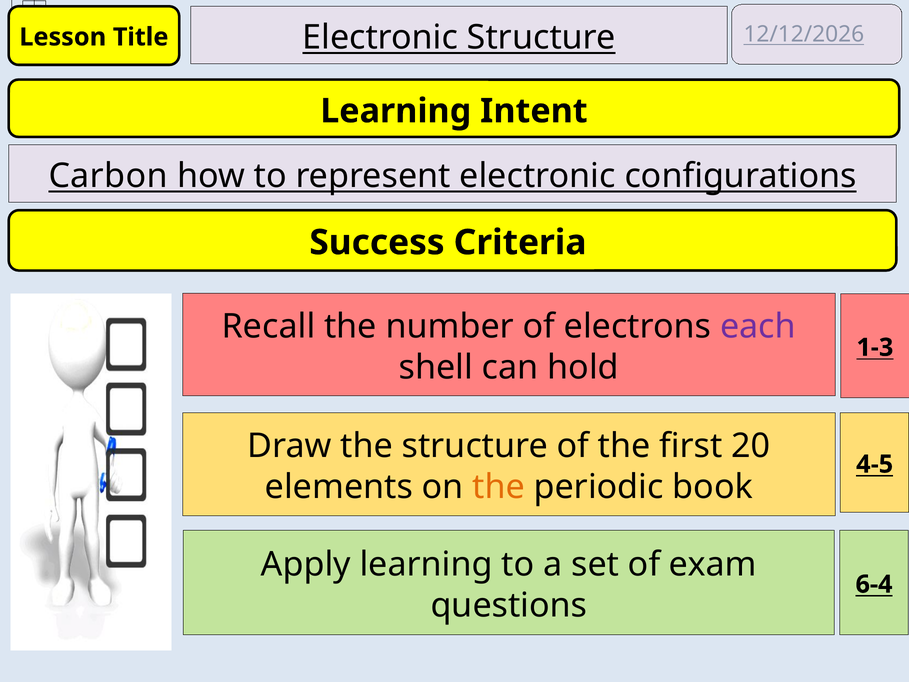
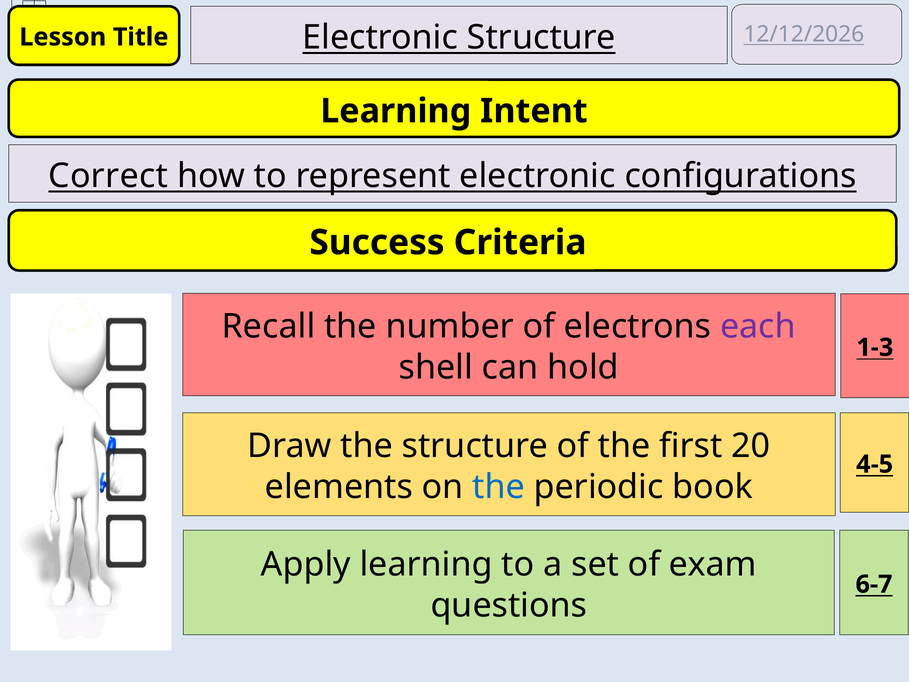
Carbon: Carbon -> Correct (108, 176)
the colour: orange -> blue (499, 487)
6-4: 6-4 -> 6-7 (874, 584)
